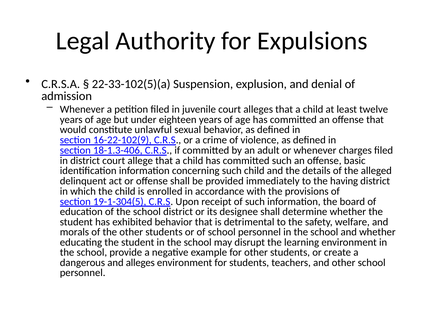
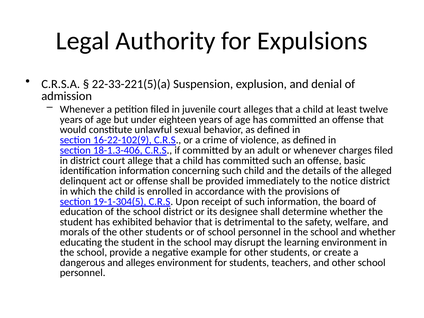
22-33-102(5)(a: 22-33-102(5)(a -> 22-33-221(5)(a (131, 84)
having: having -> notice (344, 181)
